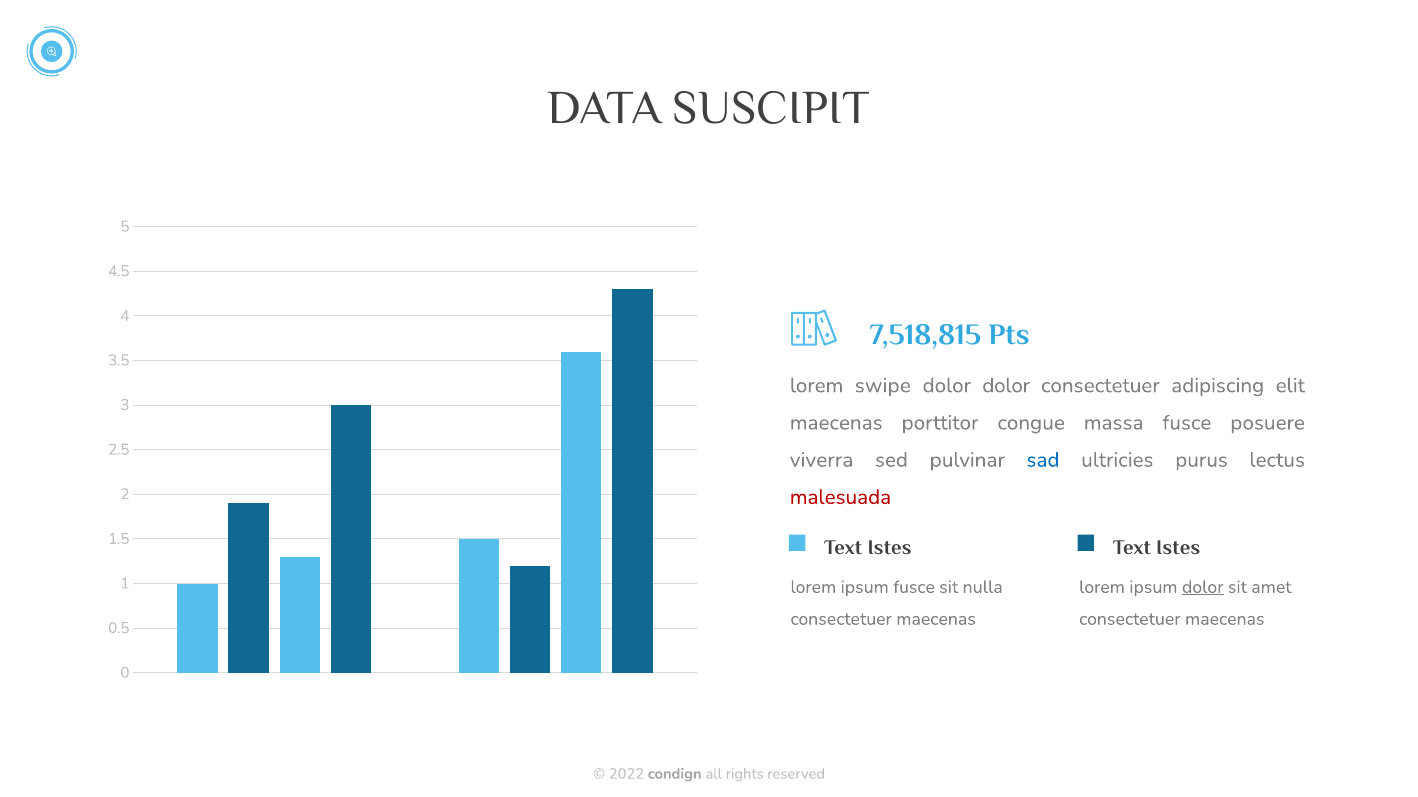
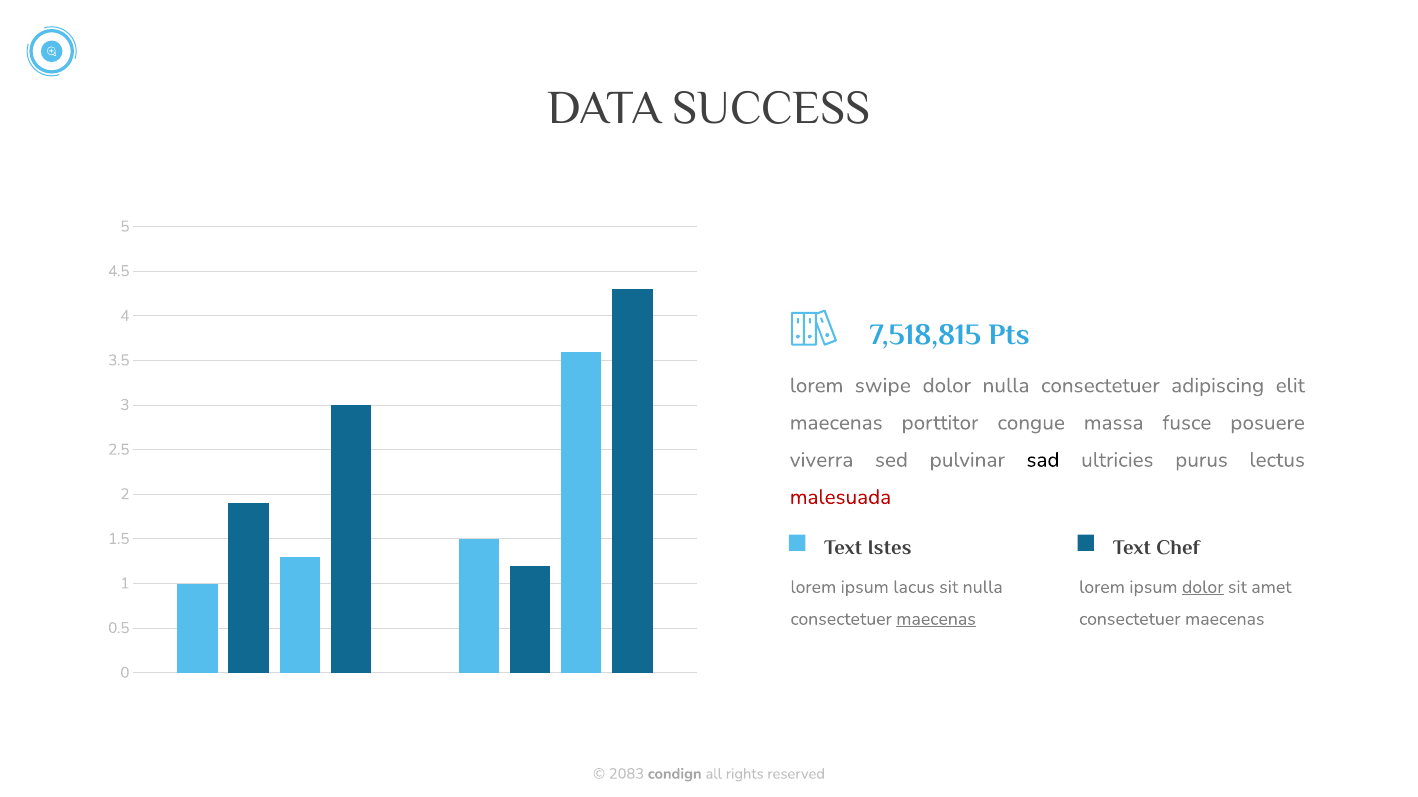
SUSCIPIT: SUSCIPIT -> SUCCESS (772, 108)
dolor dolor: dolor -> nulla (1006, 386)
sad colour: blue -> black (1043, 460)
Istes: Istes -> Chef (1178, 548)
ipsum fusce: fusce -> lacus (914, 587)
maecenas underline: none -> present (936, 619)
2022: 2022 -> 2083 (626, 774)
